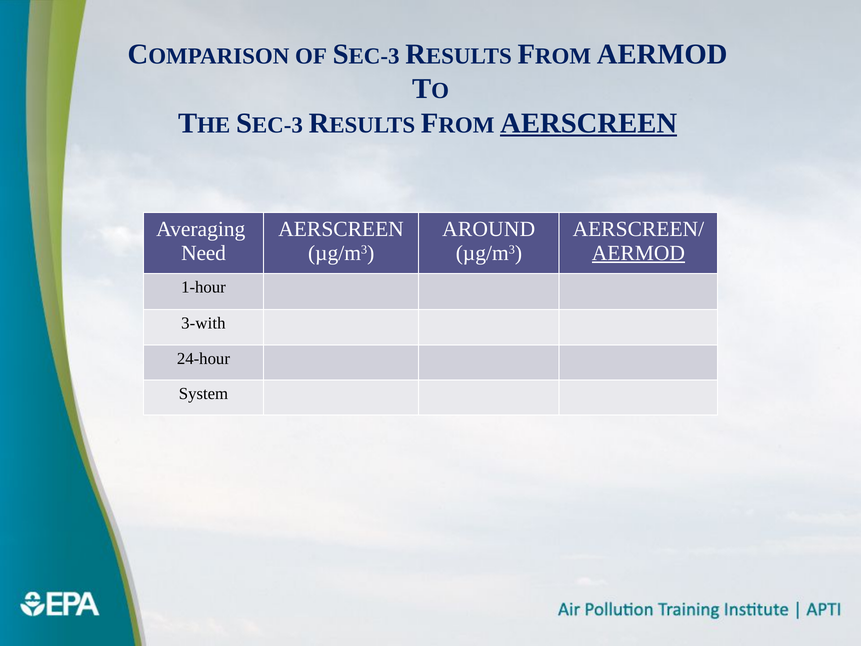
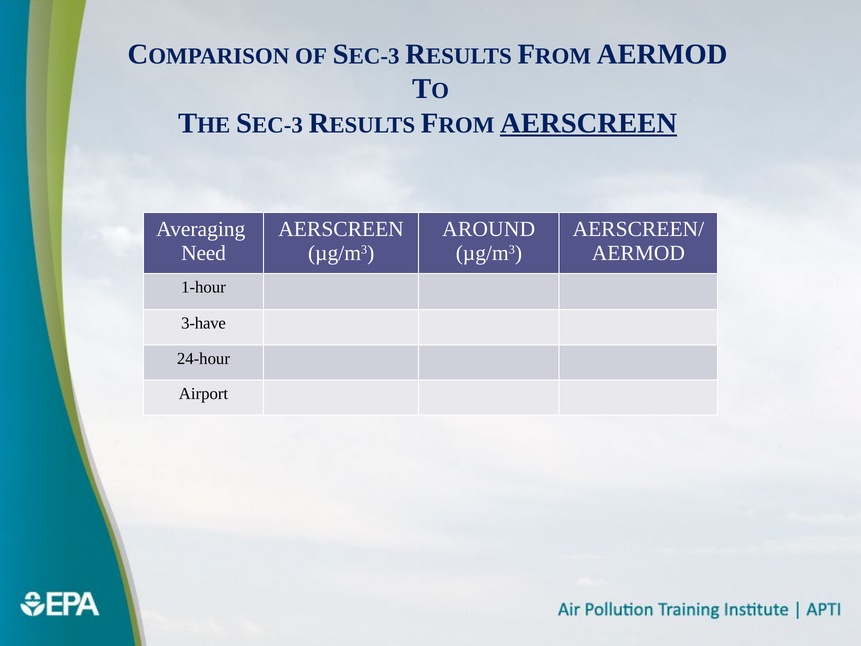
AERMOD underline: present -> none (638, 253)
3-with: 3-with -> 3-have (204, 323)
System: System -> Airport (203, 394)
